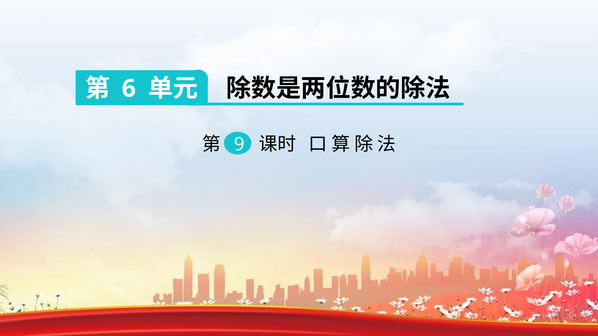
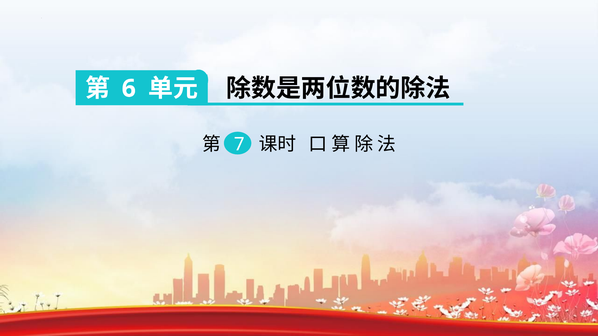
9: 9 -> 7 (239, 145)
